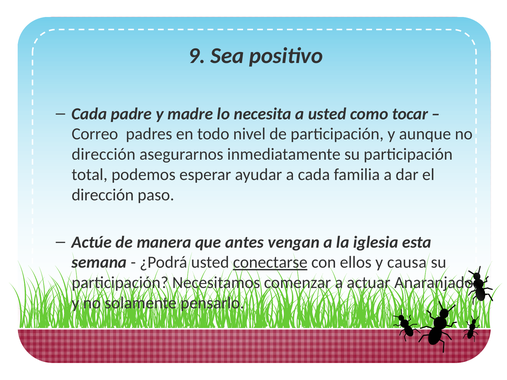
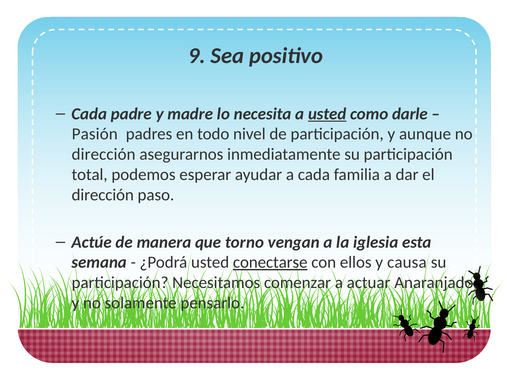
usted underline: none -> present (327, 114)
tocar: tocar -> darle (410, 114)
Correo: Correo -> Pasión (95, 134)
antes: antes -> torno (244, 242)
